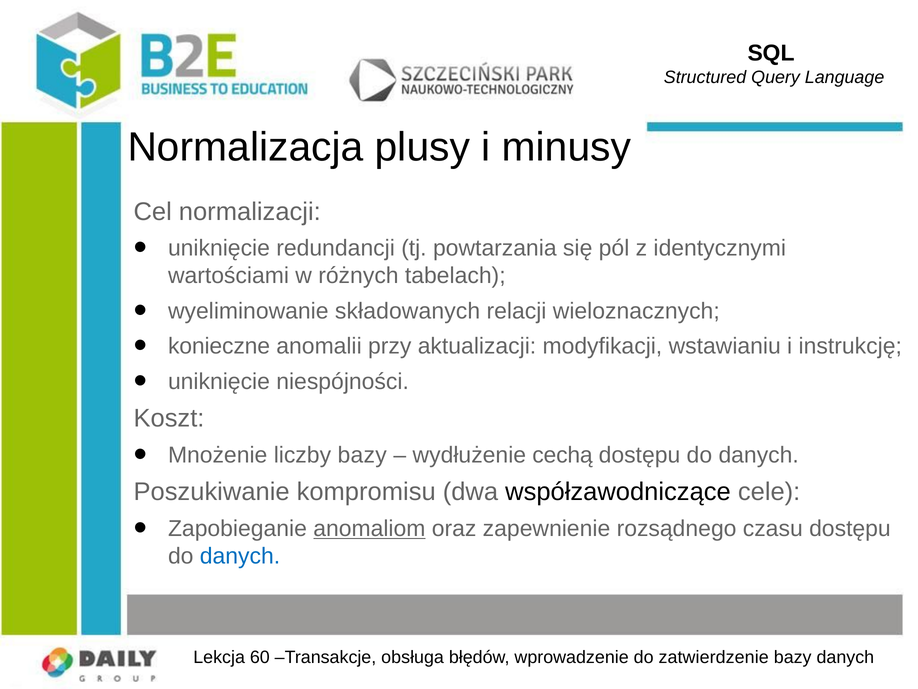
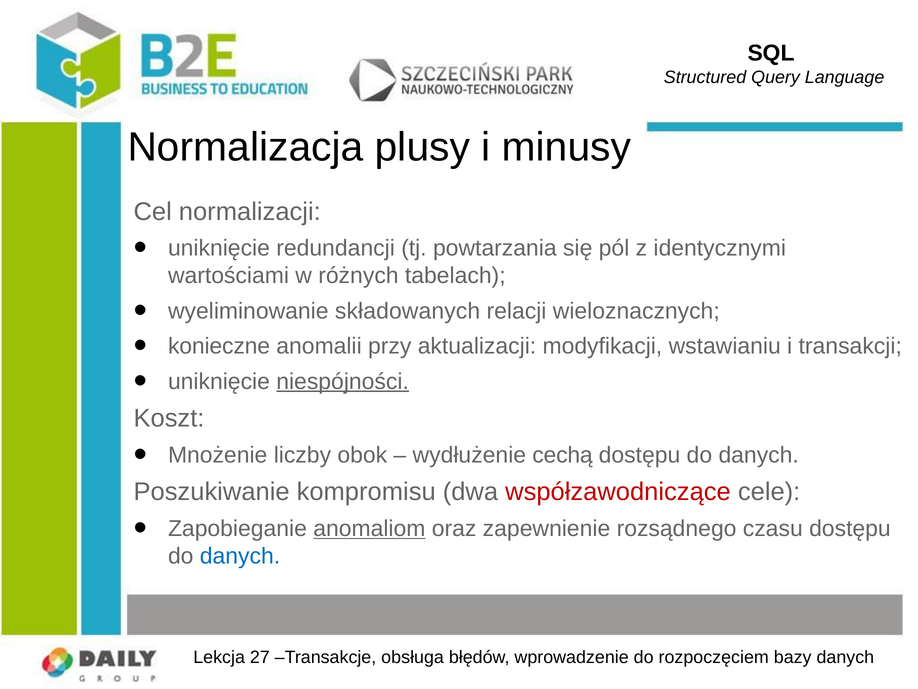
instrukcję: instrukcję -> transakcji (850, 346)
niespójności underline: none -> present (343, 381)
liczby bazy: bazy -> obok (362, 455)
współzawodniczące colour: black -> red (618, 492)
60: 60 -> 27 (260, 657)
zatwierdzenie: zatwierdzenie -> rozpoczęciem (714, 657)
